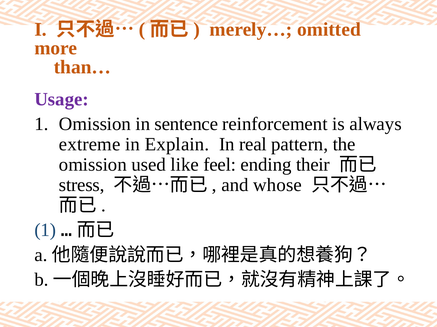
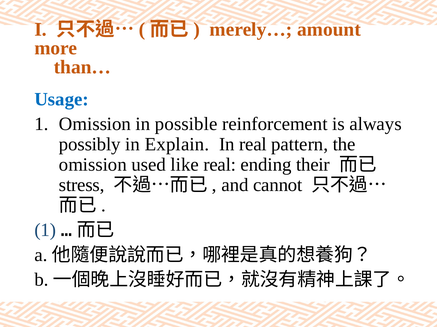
omitted: omitted -> amount (329, 29)
Usage colour: purple -> blue (62, 99)
sentence: sentence -> possible (186, 124)
extreme: extreme -> possibly (90, 145)
like feel: feel -> real (220, 165)
whose: whose -> cannot (278, 185)
